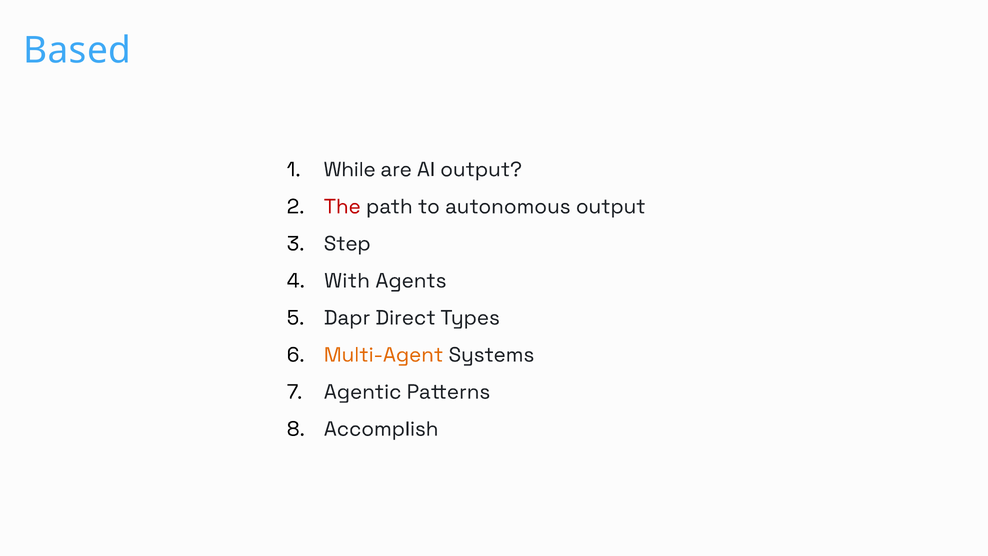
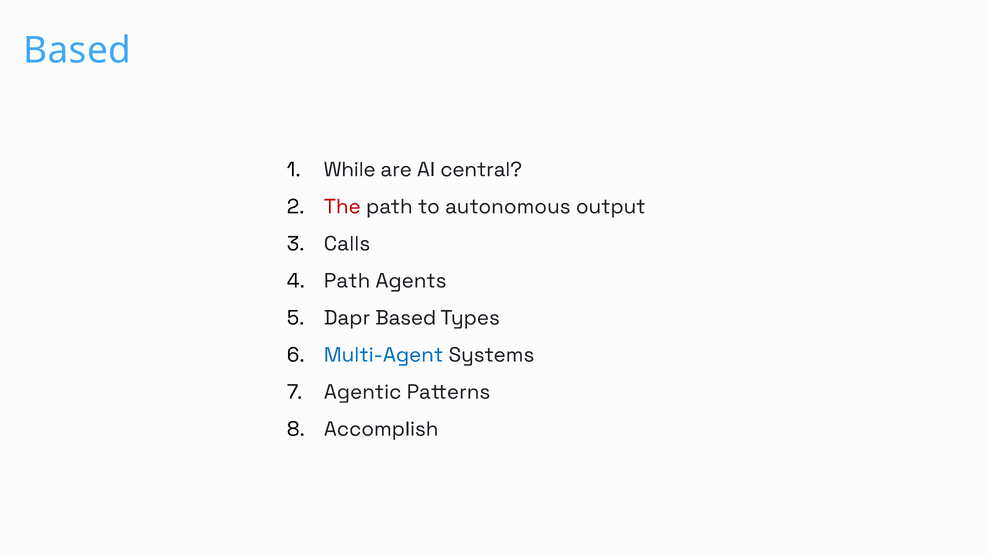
AI output: output -> central (481, 169)
Step: Step -> Calls (347, 243)
With: With -> Path (347, 280)
Dapr Direct: Direct -> Based (406, 318)
Multi-Agent colour: orange -> blue (384, 355)
